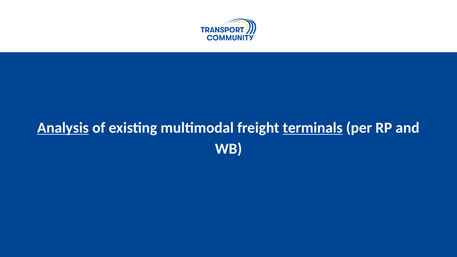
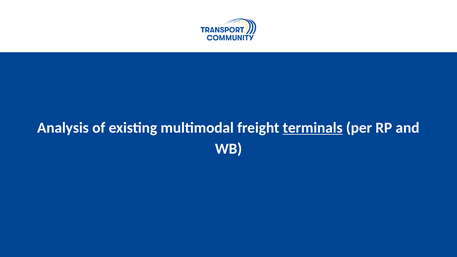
Analysis underline: present -> none (63, 128)
